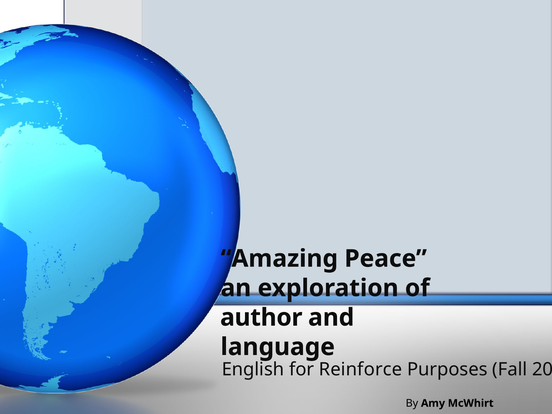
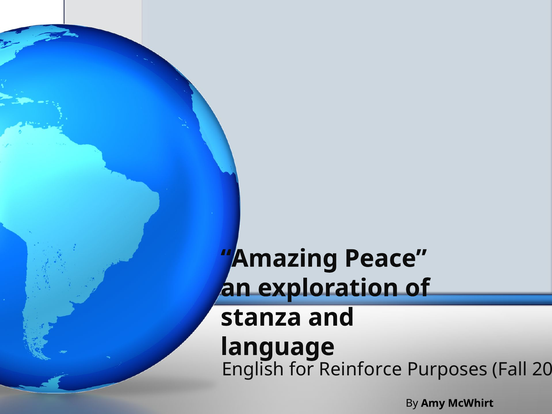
author: author -> stanza (261, 318)
